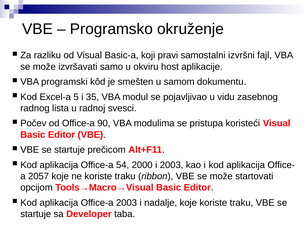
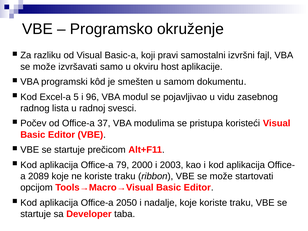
35: 35 -> 96 (92, 97)
90: 90 -> 37 (104, 123)
54: 54 -> 79 (123, 165)
2057: 2057 -> 2089 (39, 176)
Office-a 2003: 2003 -> 2050 (127, 203)
